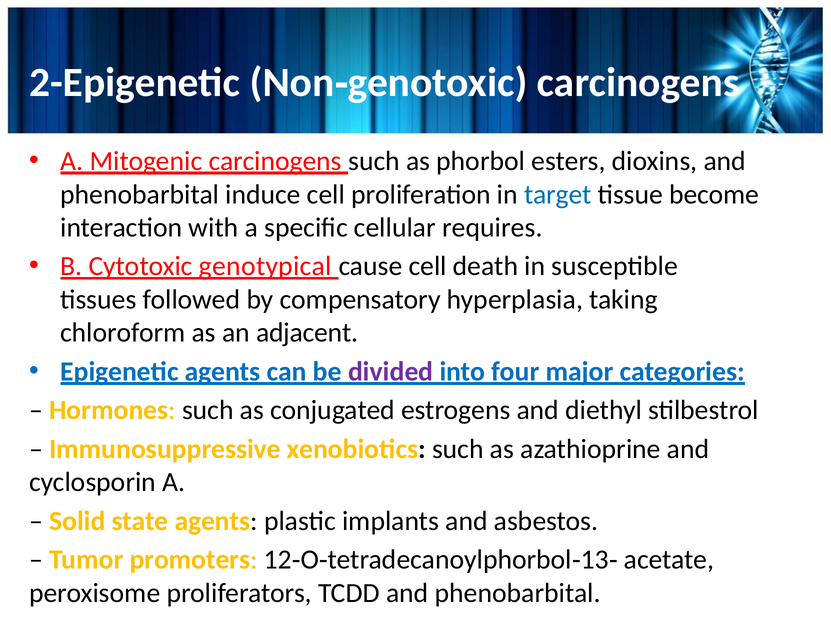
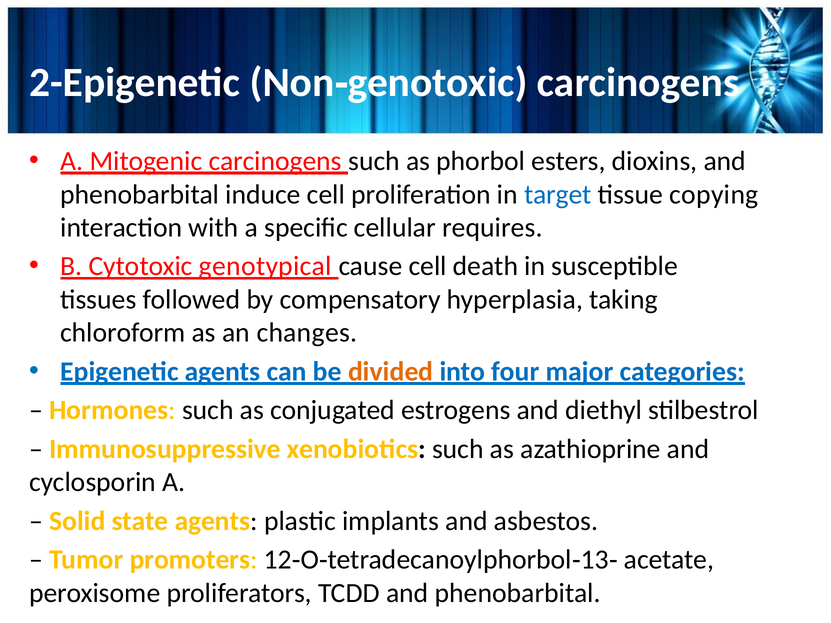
become: become -> copying (714, 194)
adjacent: adjacent -> changes (307, 333)
divided colour: purple -> orange (391, 372)
